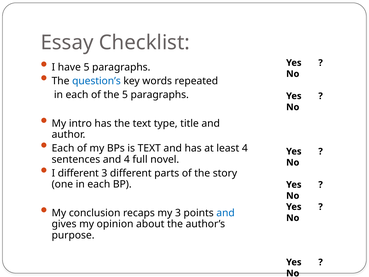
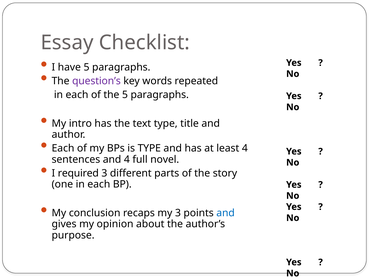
question’s colour: blue -> purple (96, 81)
is TEXT: TEXT -> TYPE (149, 148)
I different: different -> required (78, 173)
